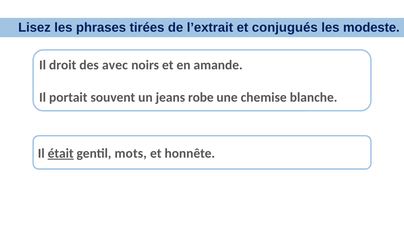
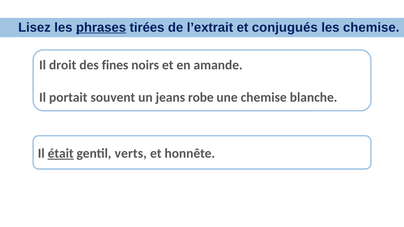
phrases underline: none -> present (101, 27)
les modeste: modeste -> chemise (371, 27)
avec: avec -> fines (115, 65)
mots: mots -> verts (131, 153)
